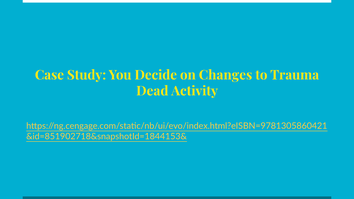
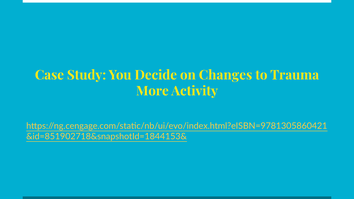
Dead: Dead -> More (152, 91)
